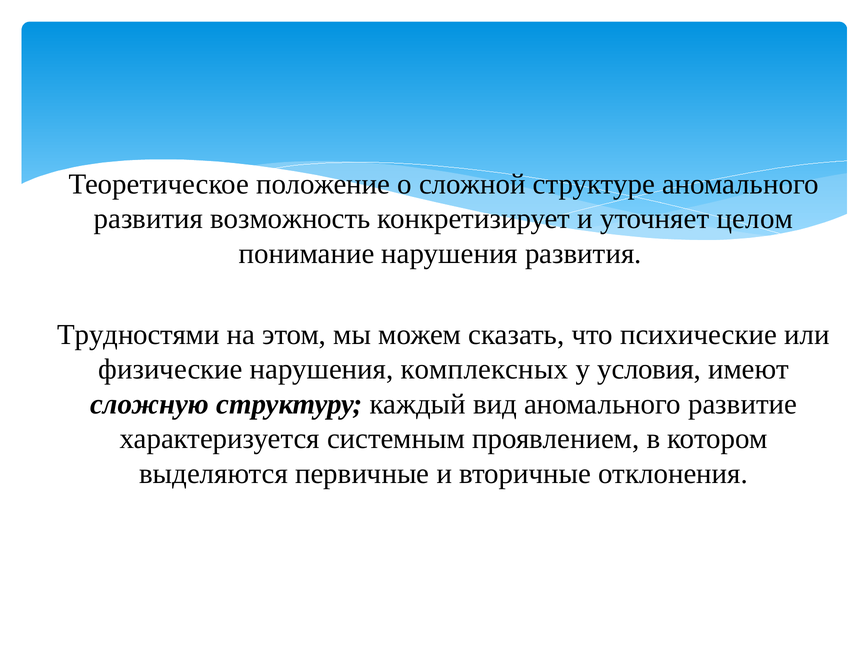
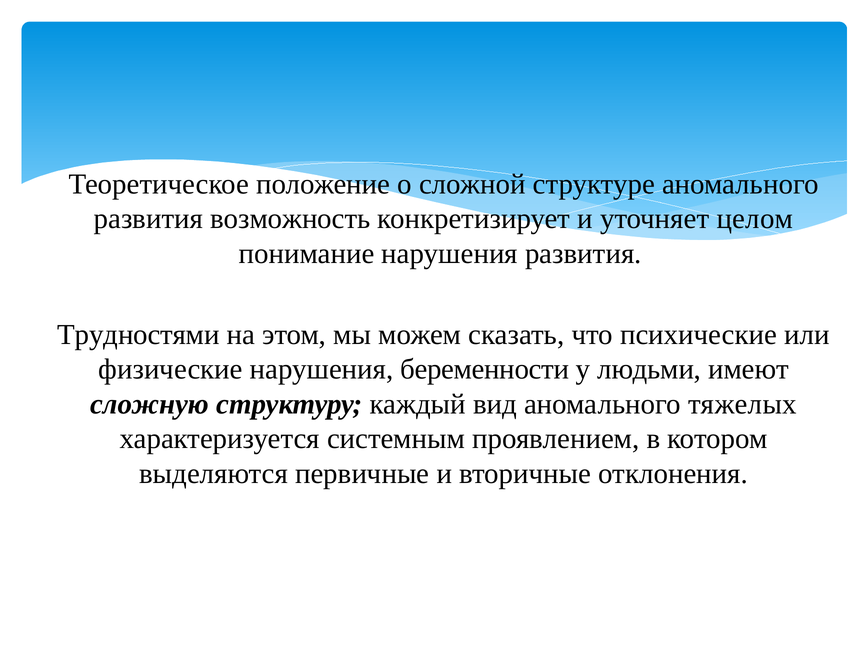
комплексных: комплексных -> беременности (485, 369)
условия: условия -> людьми (649, 369)
развитие: развитие -> тяжелых (742, 404)
